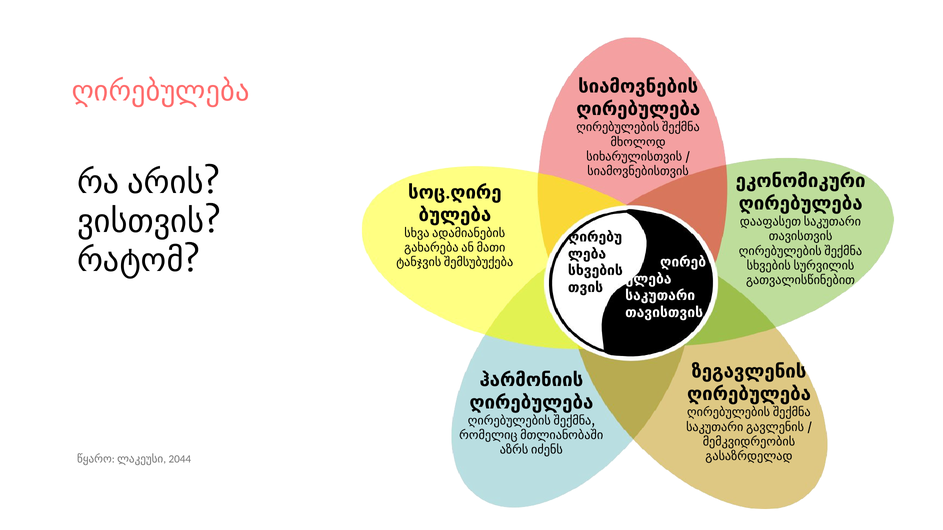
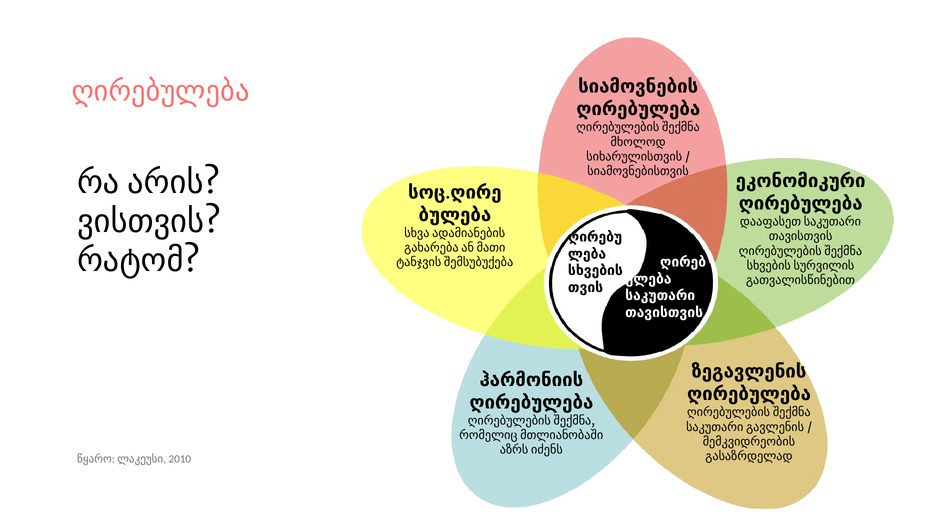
2044: 2044 -> 2010 (180, 460)
